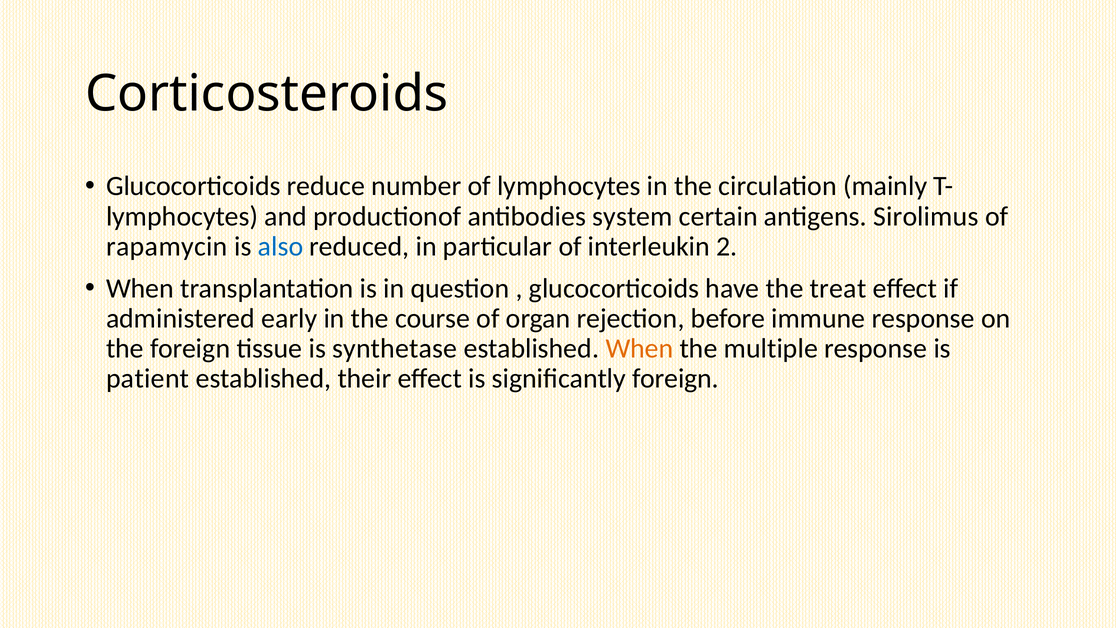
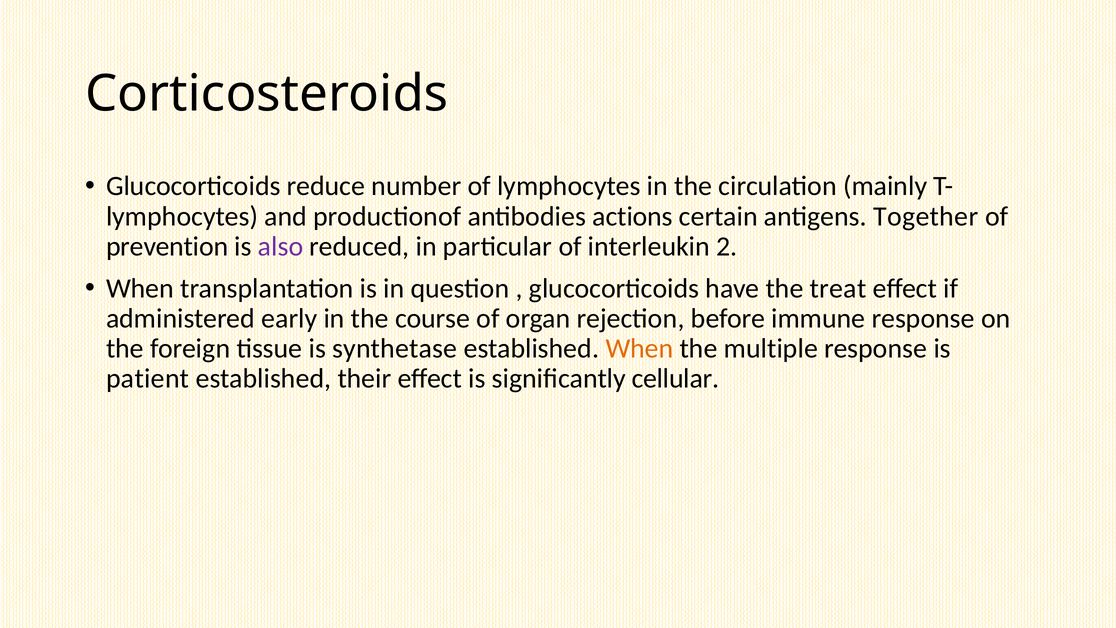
system: system -> actions (633, 216)
Sirolimus: Sirolimus -> Together (926, 216)
rapamycin: rapamycin -> prevention (167, 246)
also colour: blue -> purple (281, 246)
significantly foreign: foreign -> cellular (675, 379)
